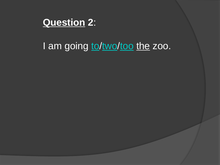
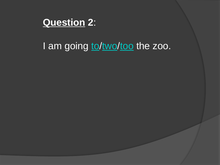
the underline: present -> none (143, 46)
